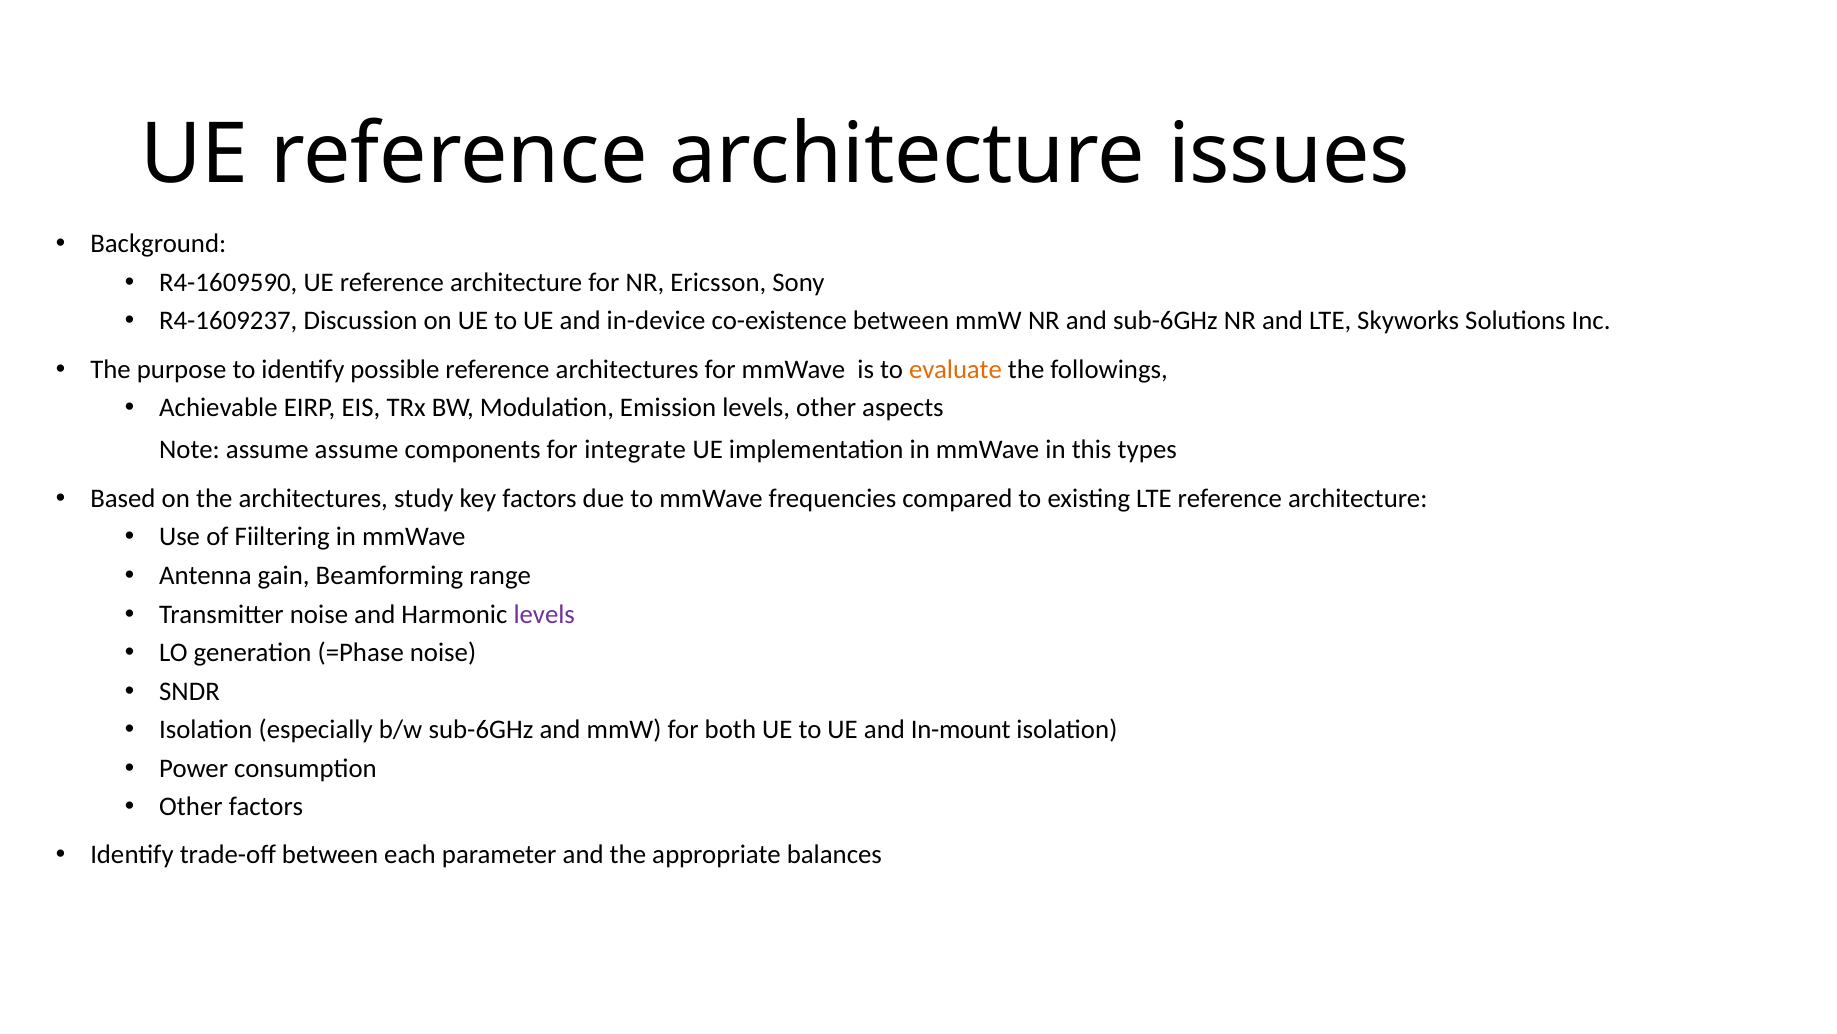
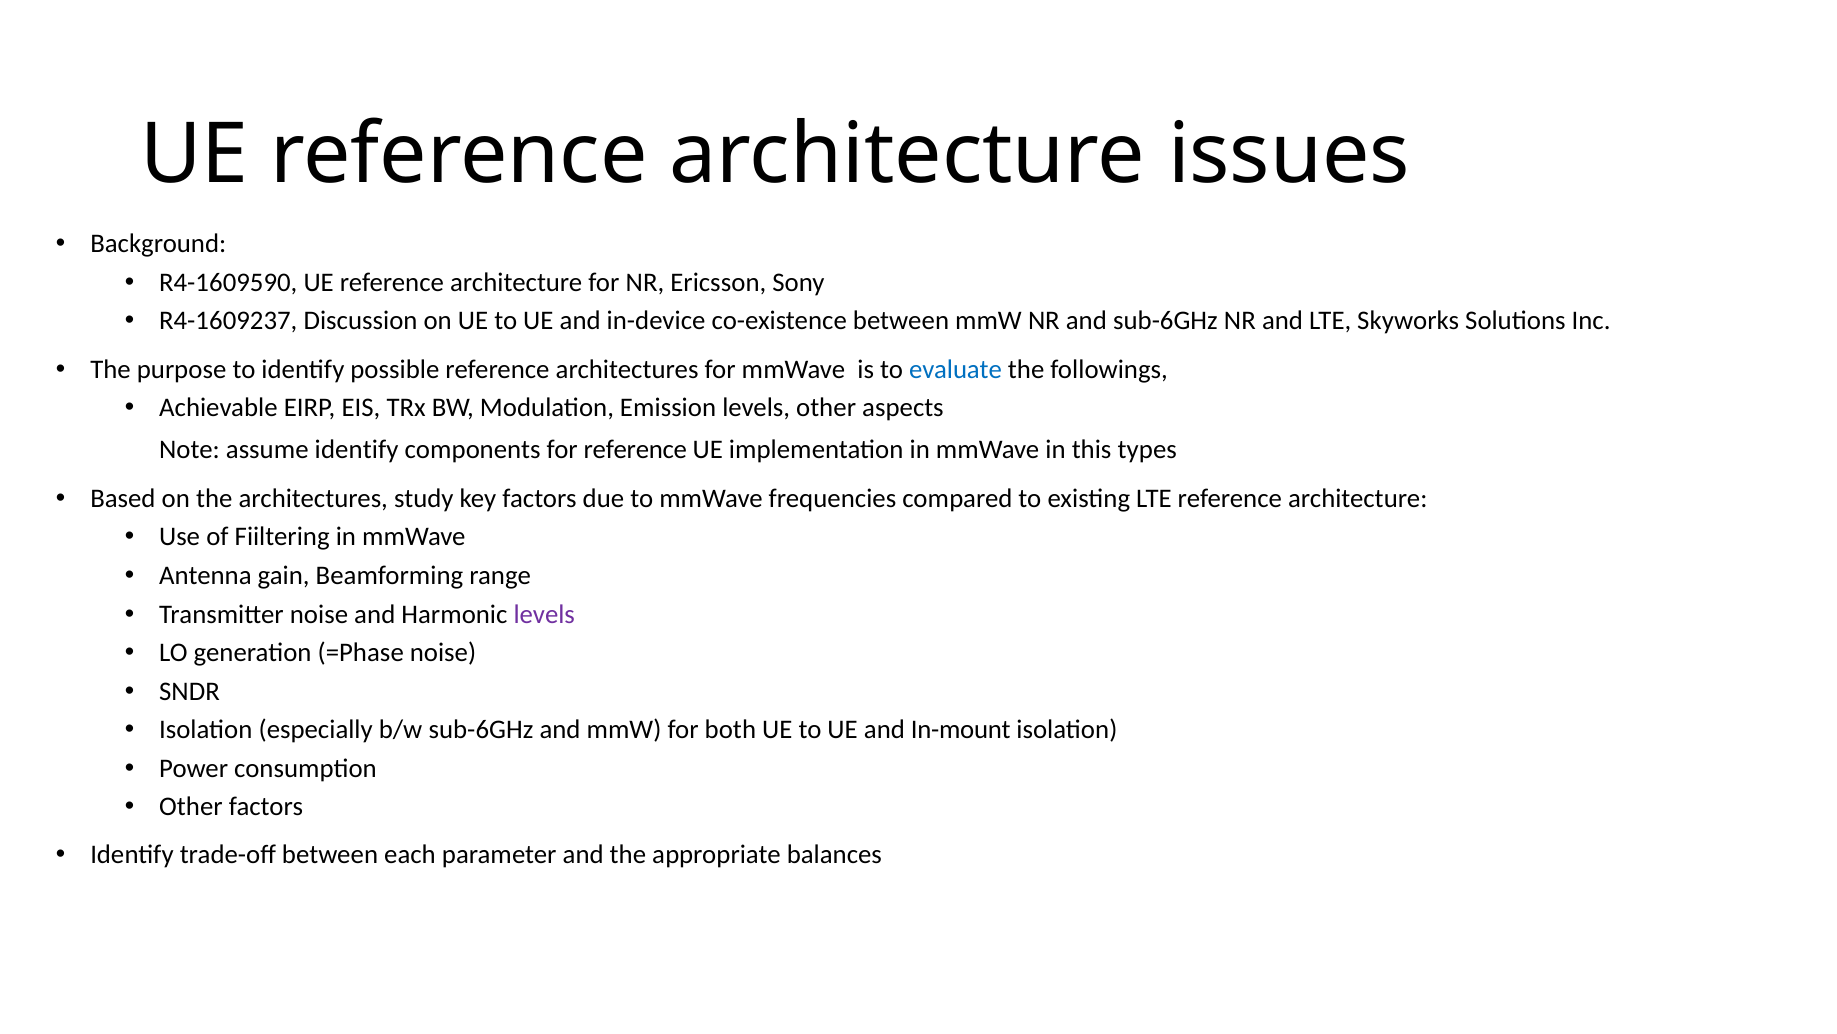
evaluate colour: orange -> blue (955, 369)
assume assume: assume -> identify (357, 449)
for integrate: integrate -> reference (635, 449)
